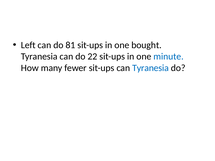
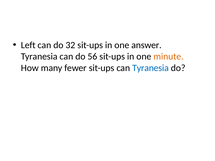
81: 81 -> 32 (70, 45)
bought: bought -> answer (147, 45)
22: 22 -> 56 (92, 57)
minute colour: blue -> orange (169, 57)
